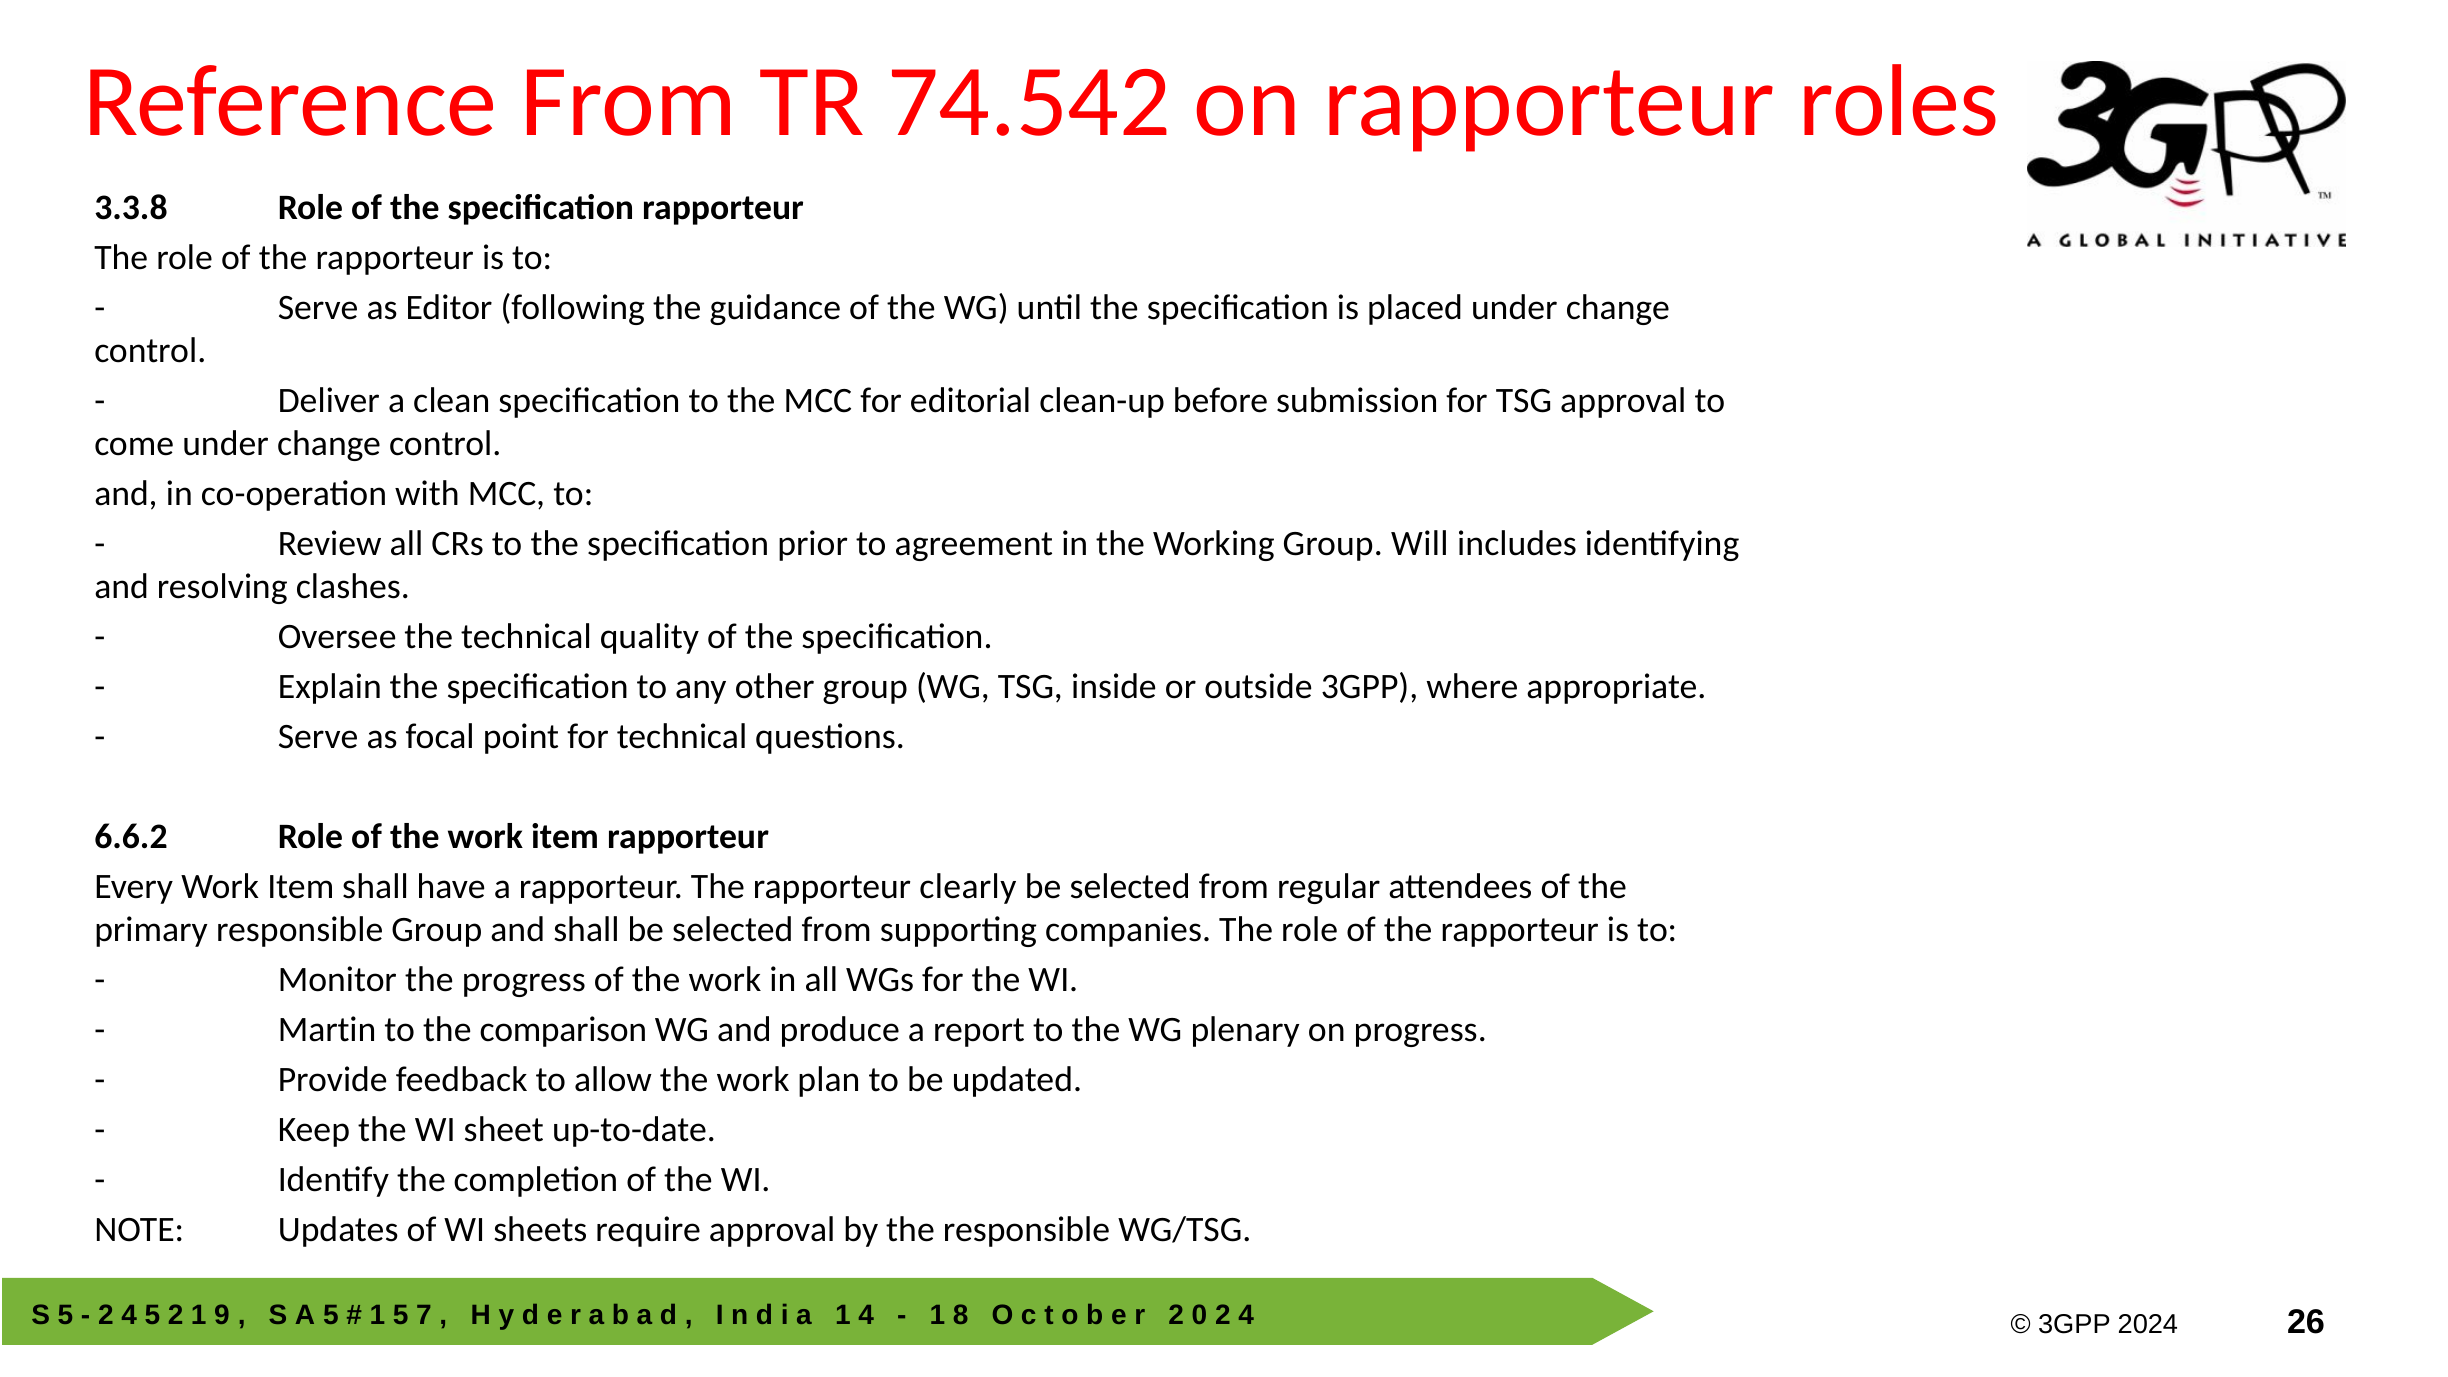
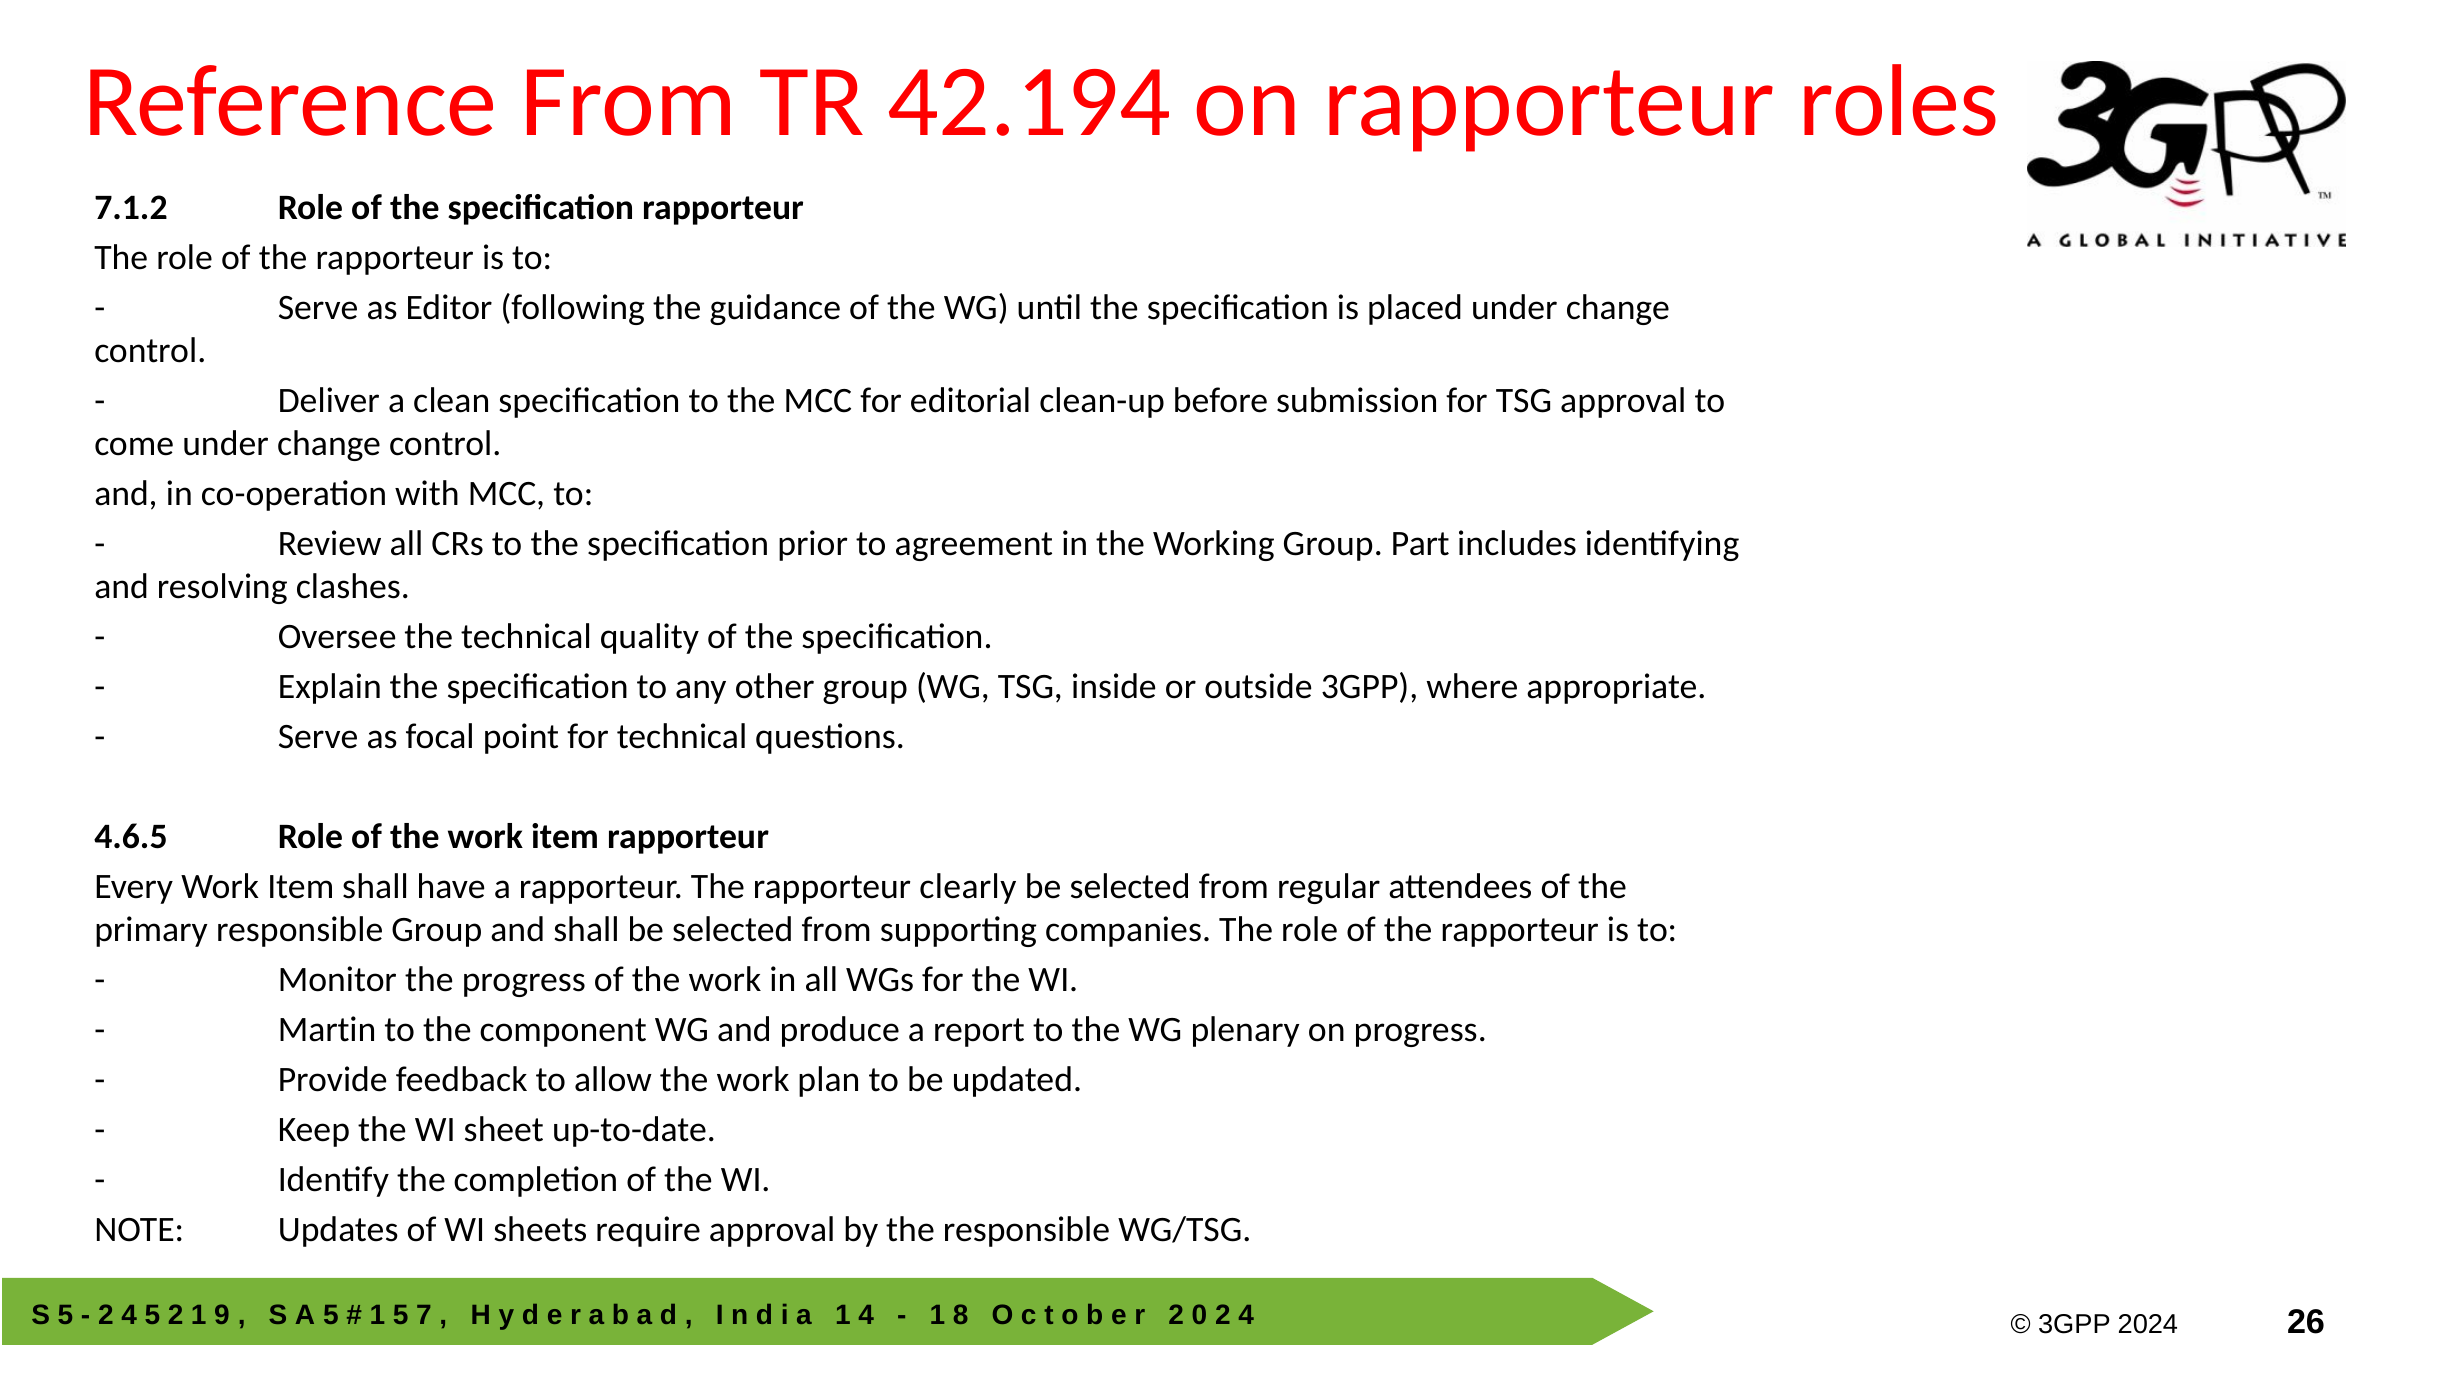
74.542: 74.542 -> 42.194 (1029, 102)
3.3.8: 3.3.8 -> 7.1.2 (131, 208)
Will: Will -> Part (1420, 543)
6.6.2: 6.6.2 -> 4.6.5 (131, 836)
comparison: comparison -> component (563, 1029)
